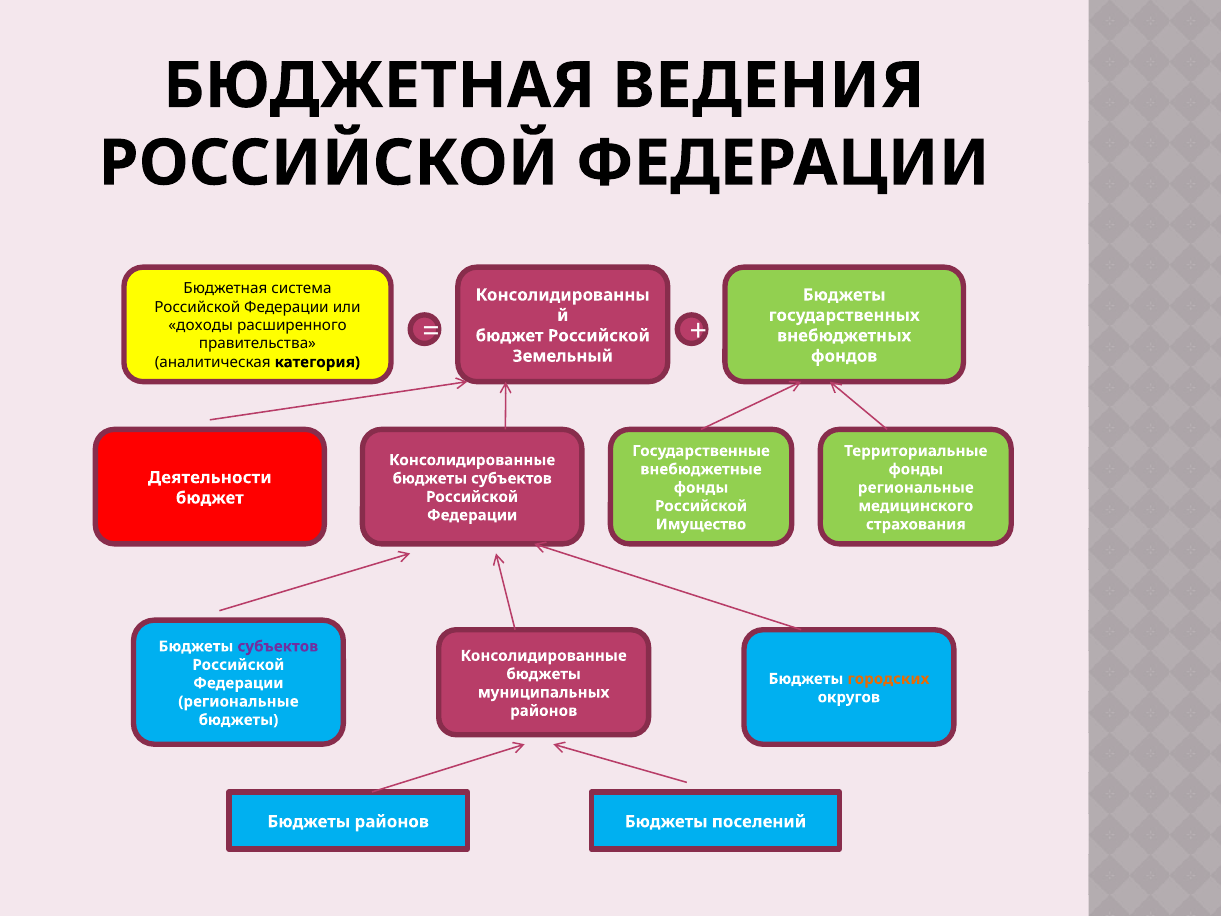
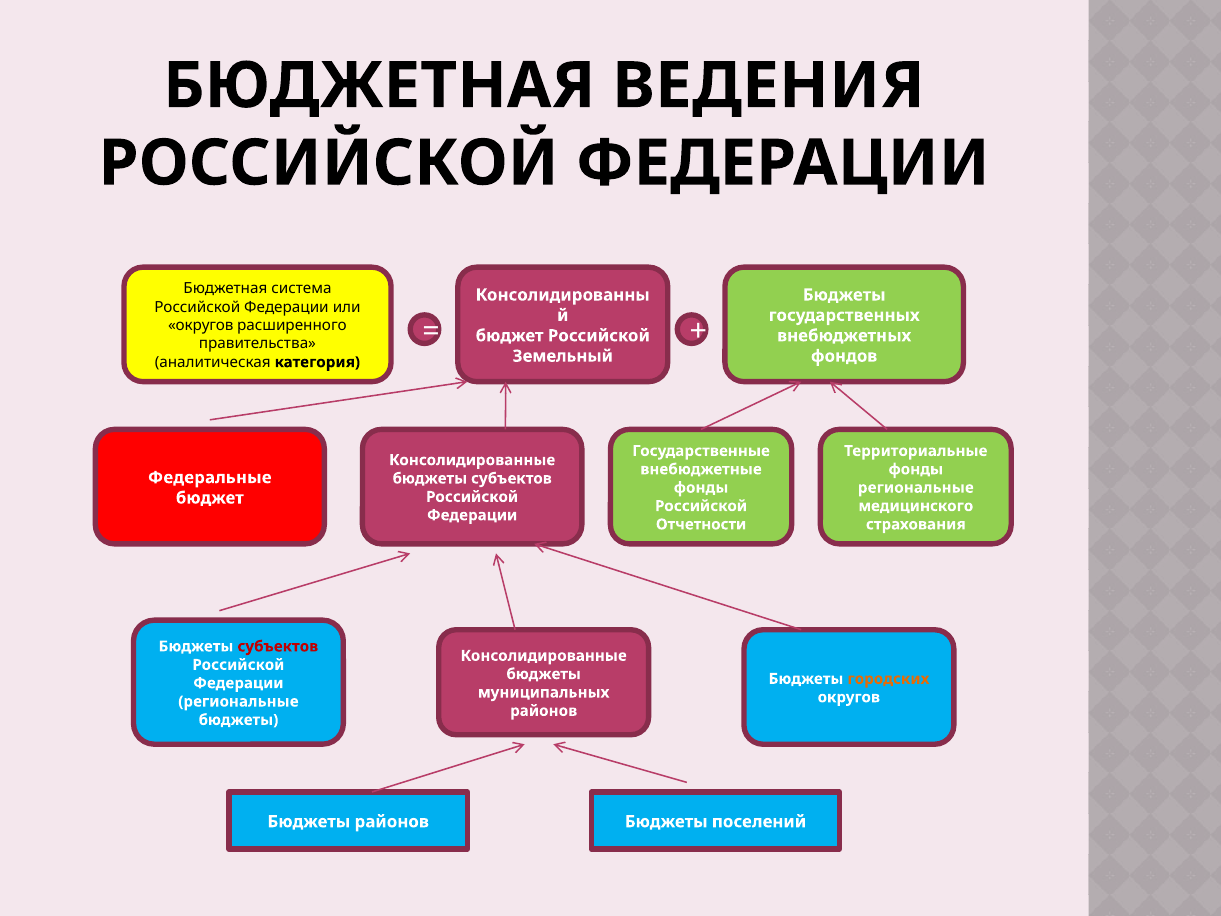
доходы: доходы -> округов (201, 325)
Деятельности: Деятельности -> Федеральные (210, 477)
Имущество: Имущество -> Отчетности (701, 524)
субъектов colour: purple -> red (278, 646)
